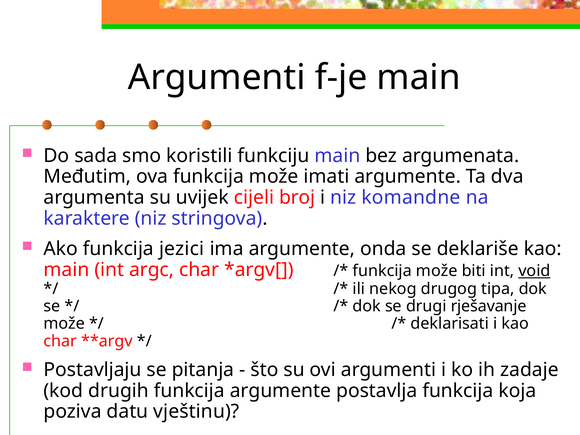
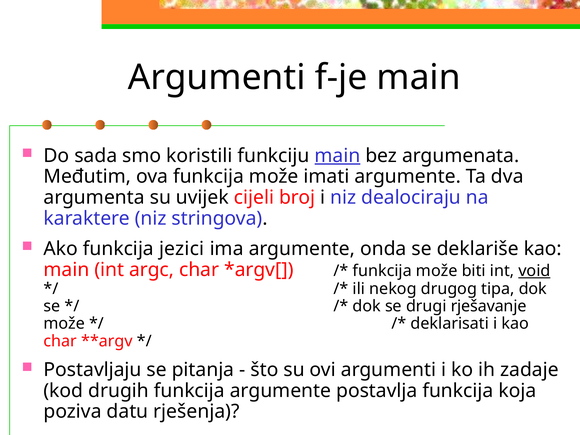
main underline: none -> present (337, 156)
komandne: komandne -> dealociraju (411, 197)
vještinu: vještinu -> rješenja (196, 412)
